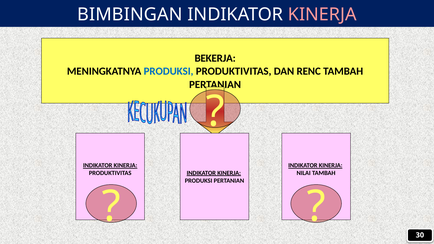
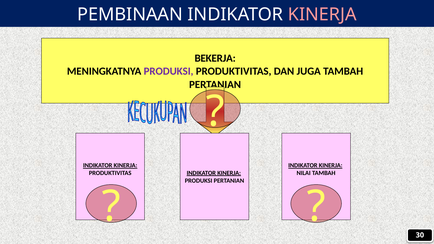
BIMBINGAN: BIMBINGAN -> PEMBINAAN (130, 15)
PRODUKSI colour: blue -> purple (169, 71)
RENC: RENC -> JUGA (309, 71)
